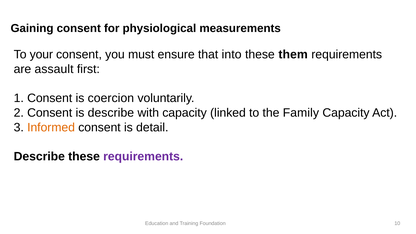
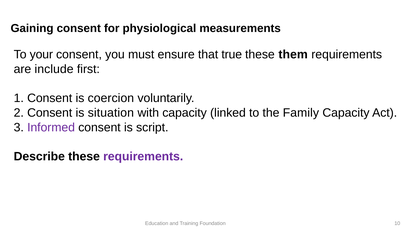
into: into -> true (232, 55)
assault: assault -> include (54, 69)
is describe: describe -> situation (111, 113)
Informed colour: orange -> purple (51, 127)
detail: detail -> script (152, 127)
